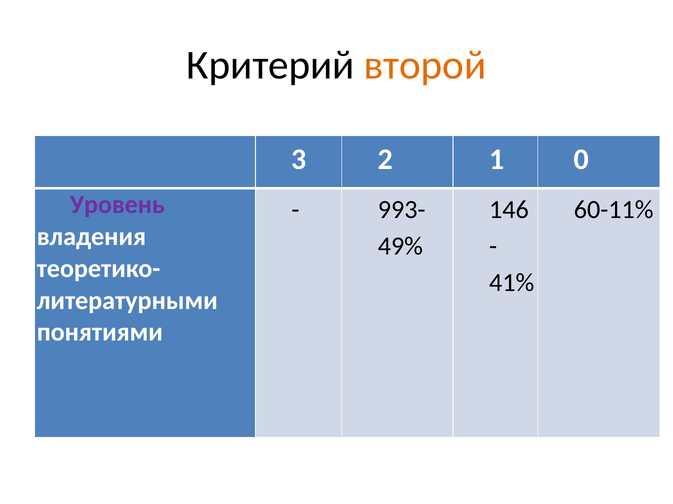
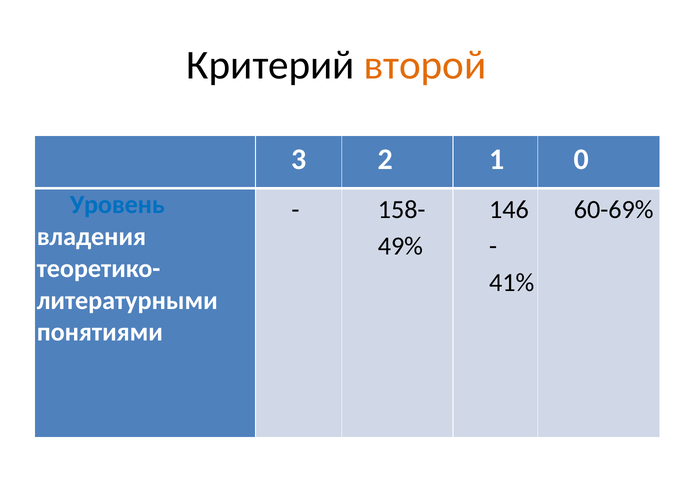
Уровень colour: purple -> blue (117, 205)
993-: 993- -> 158- (402, 210)
60-11%: 60-11% -> 60-69% (614, 210)
